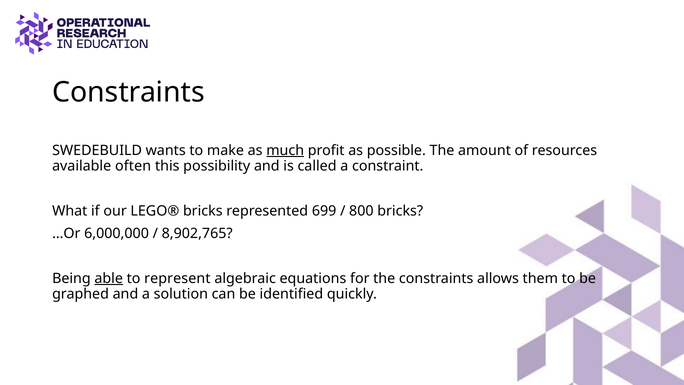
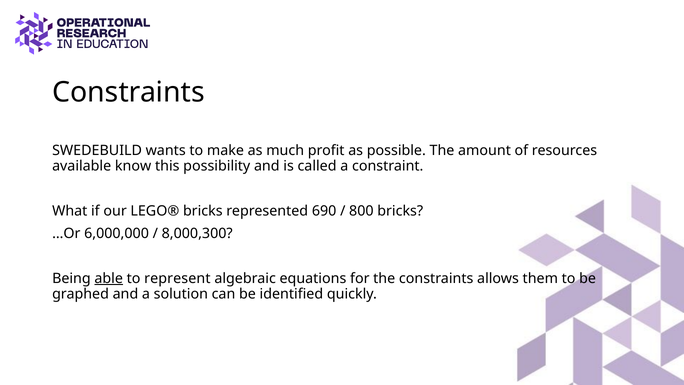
much underline: present -> none (285, 150)
often: often -> know (133, 166)
699: 699 -> 690 (324, 211)
8,902,765: 8,902,765 -> 8,000,300 (197, 233)
